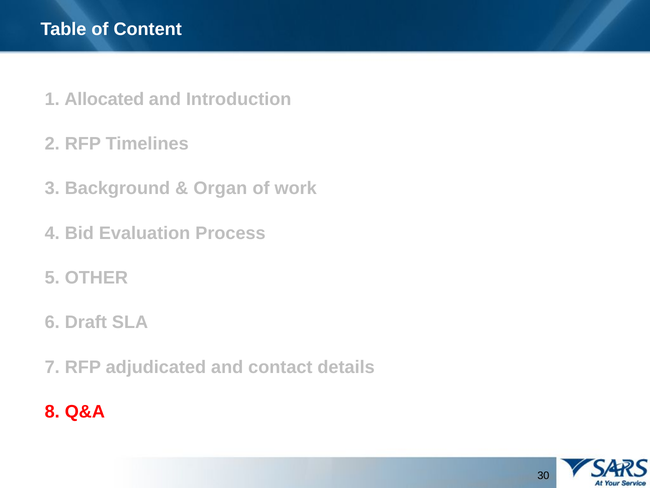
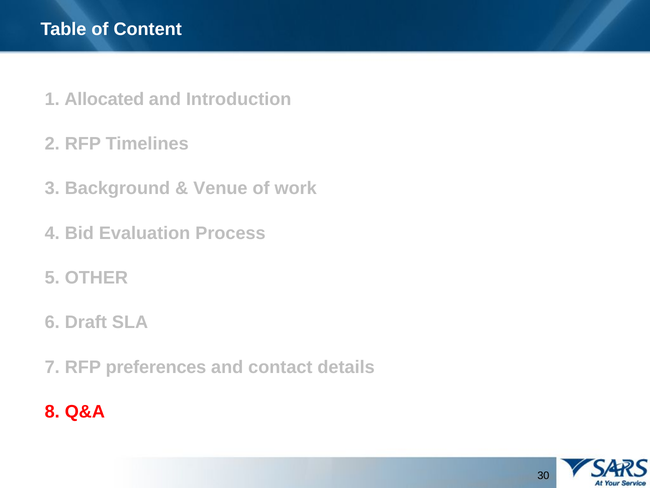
Organ: Organ -> Venue (220, 188)
adjudicated: adjudicated -> preferences (156, 367)
